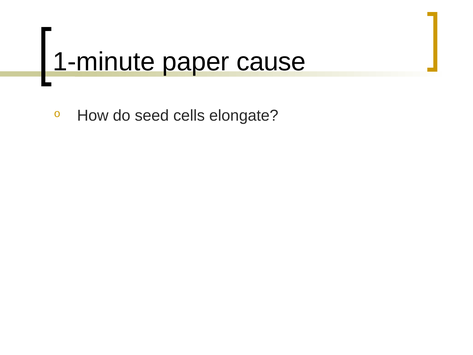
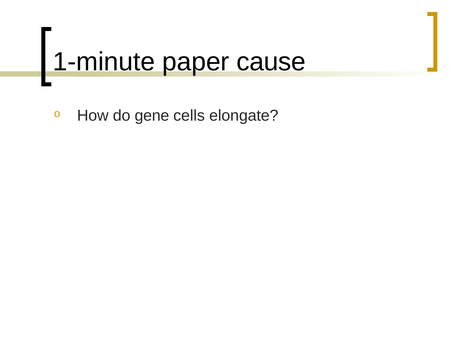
seed: seed -> gene (152, 115)
